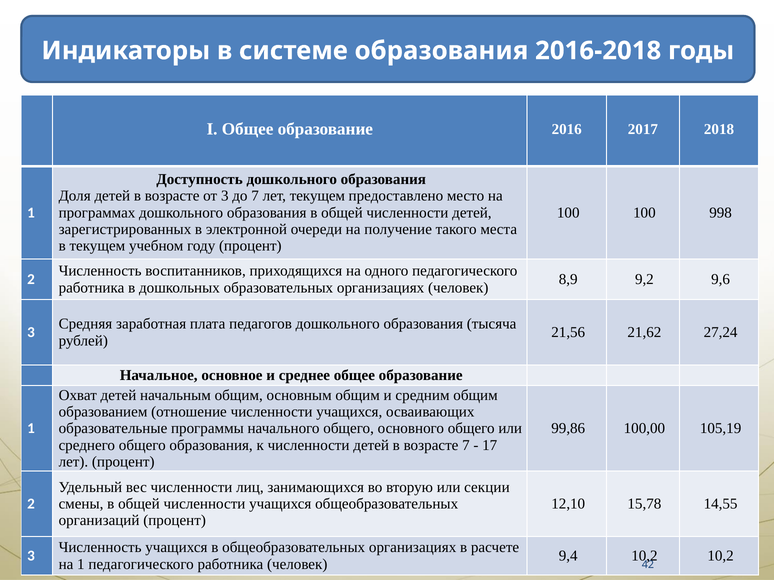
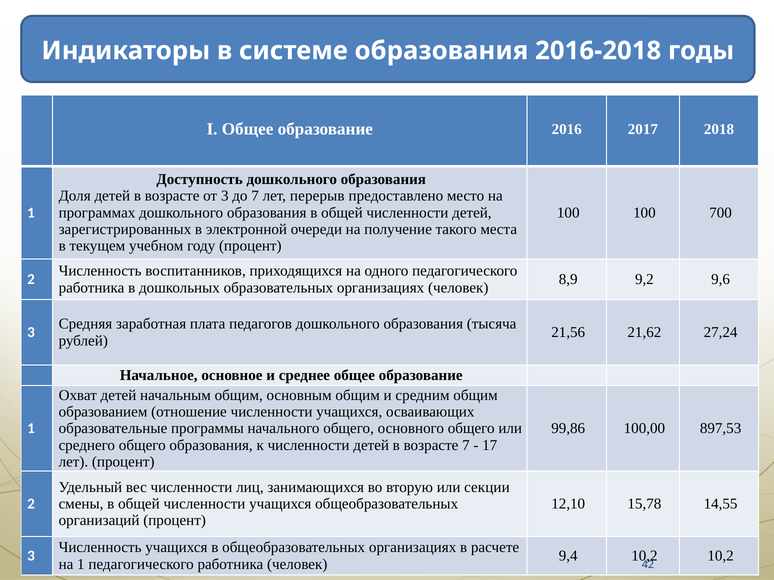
лет текущем: текущем -> перерыв (317, 196)
998: 998 -> 700 (721, 213)
105,19: 105,19 -> 897,53 (721, 429)
